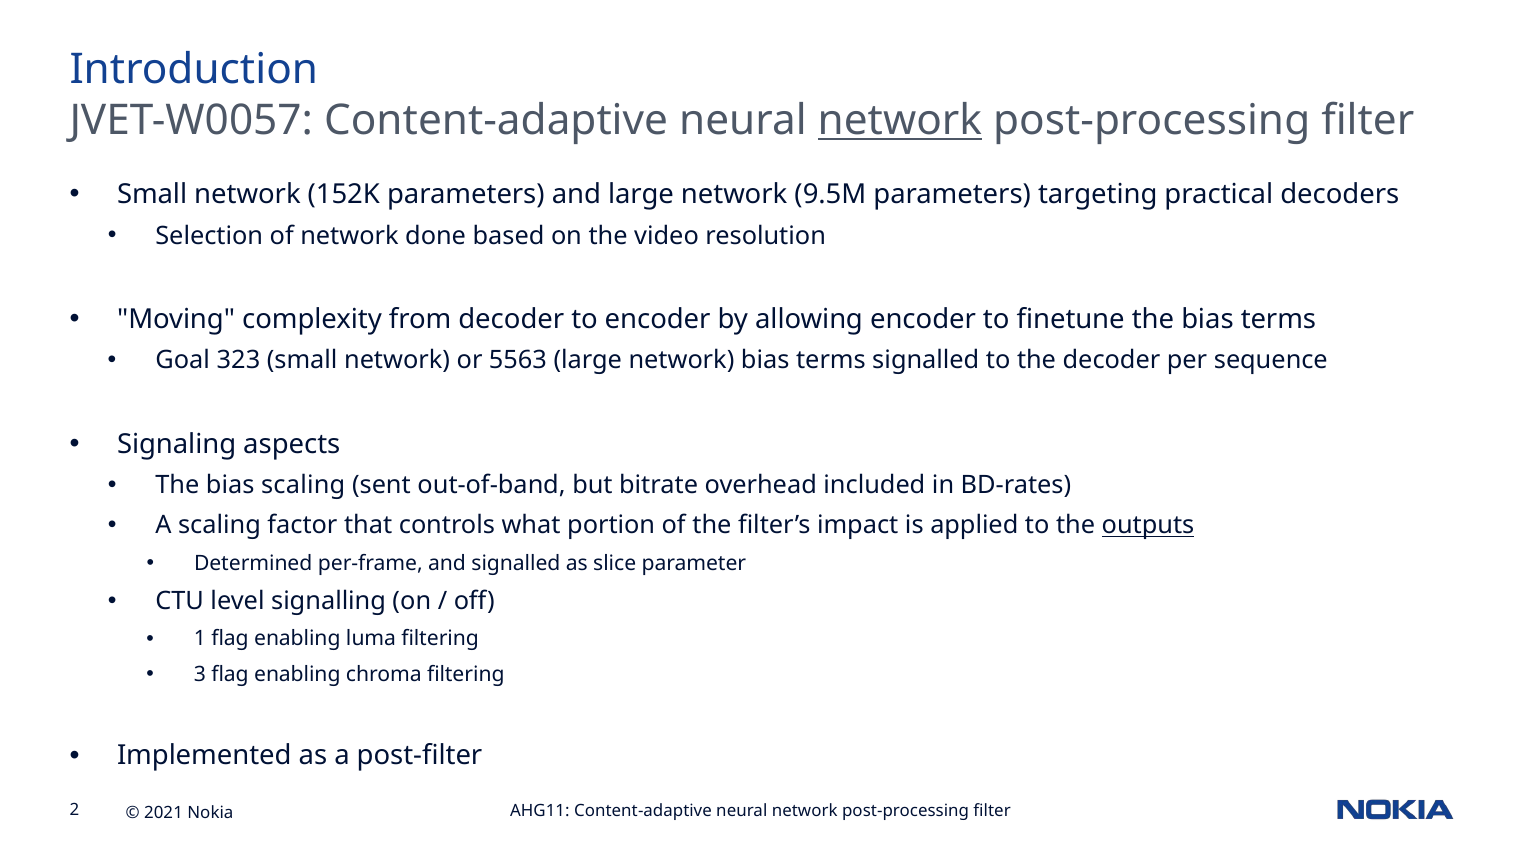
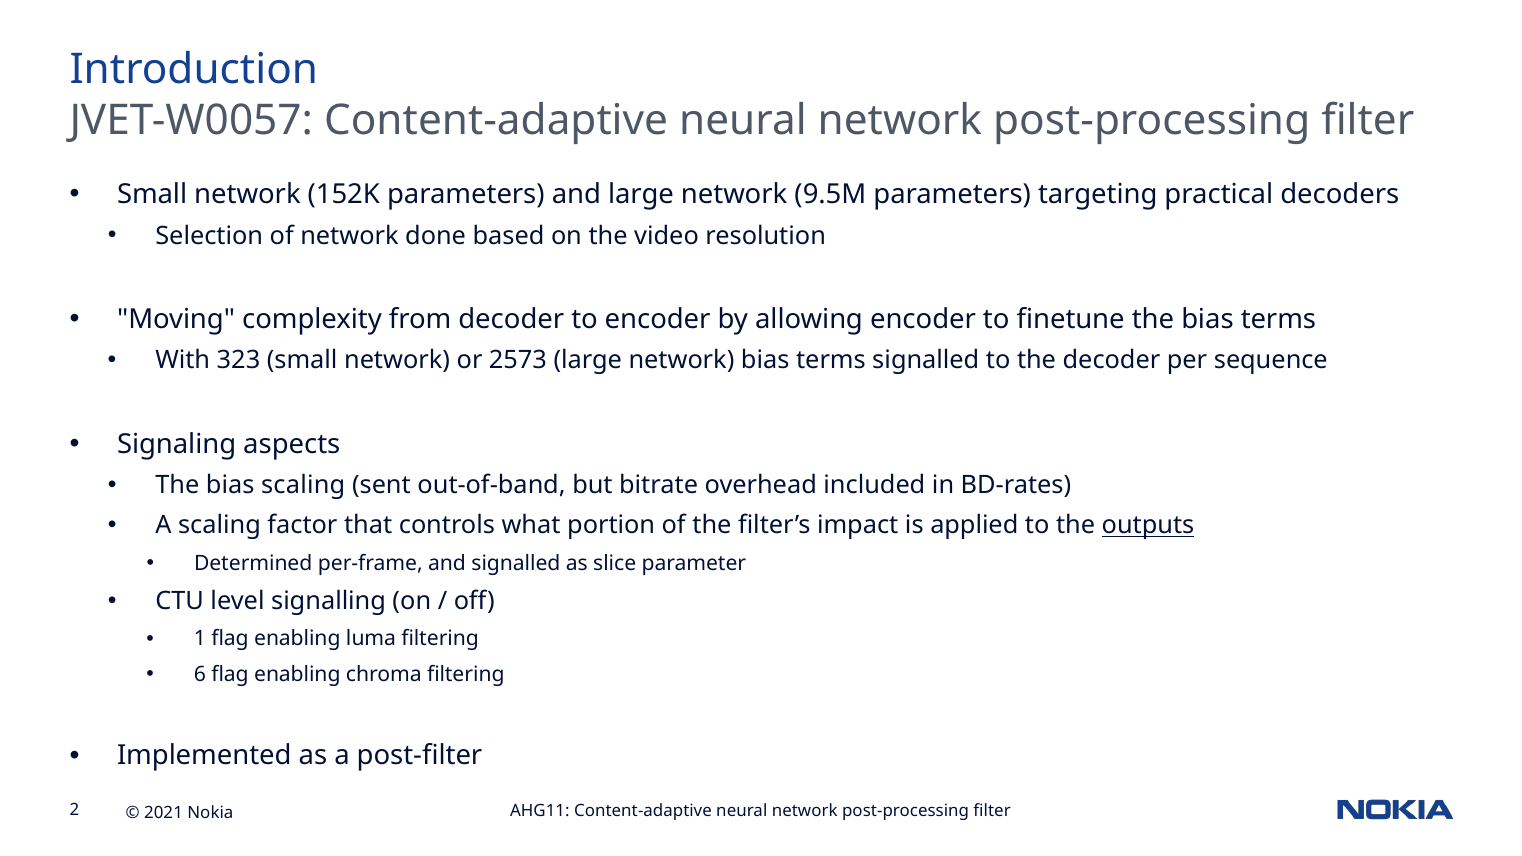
network underline: present -> none (900, 121)
Goal: Goal -> With (183, 361)
5563: 5563 -> 2573 (518, 361)
3: 3 -> 6 (200, 675)
